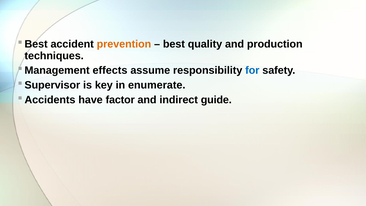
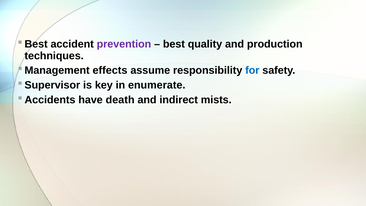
prevention colour: orange -> purple (124, 44)
factor: factor -> death (120, 100)
guide: guide -> mists (216, 100)
